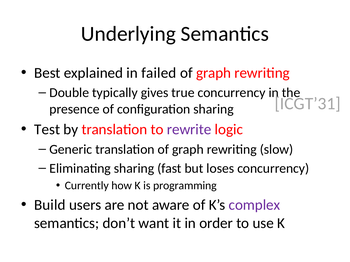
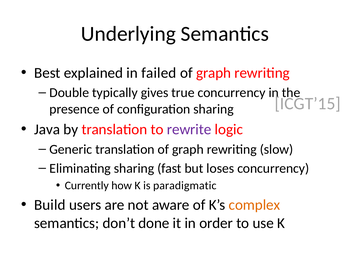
ICGT’31: ICGT’31 -> ICGT’15 (308, 104)
Test: Test -> Java (47, 130)
programming: programming -> paradigmatic (185, 186)
complex colour: purple -> orange (254, 205)
want: want -> done (154, 223)
